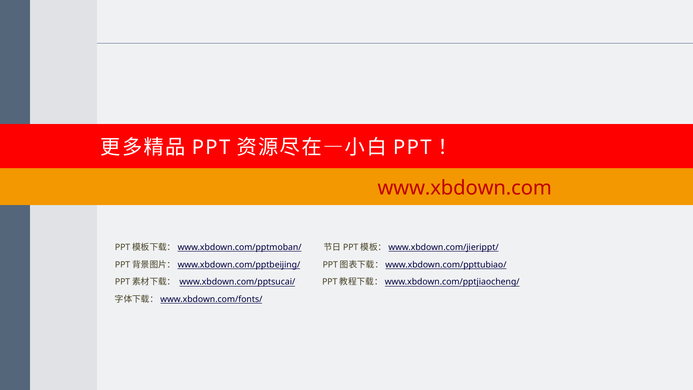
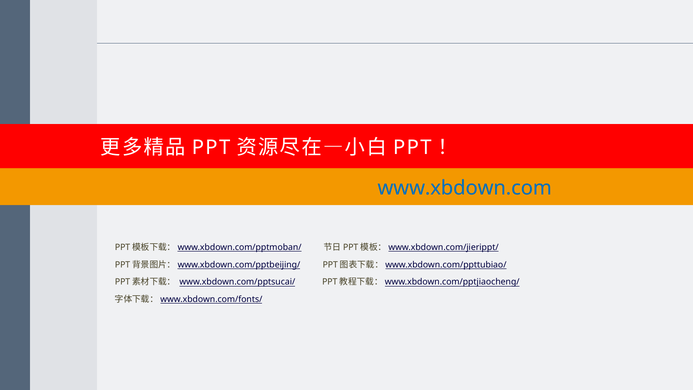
www.xbdown.com colour: red -> blue (465, 188)
